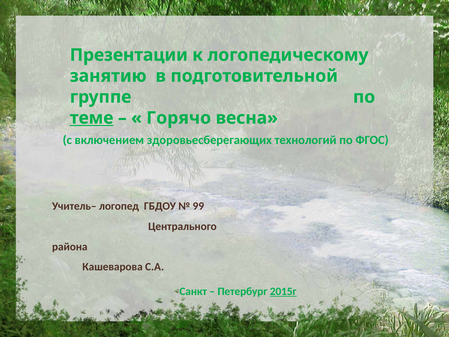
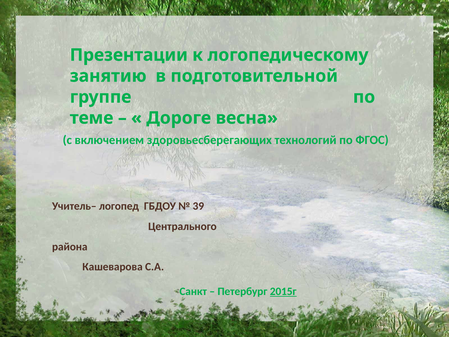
теме underline: present -> none (92, 118)
Горячо: Горячо -> Дороге (179, 118)
99: 99 -> 39 (198, 206)
